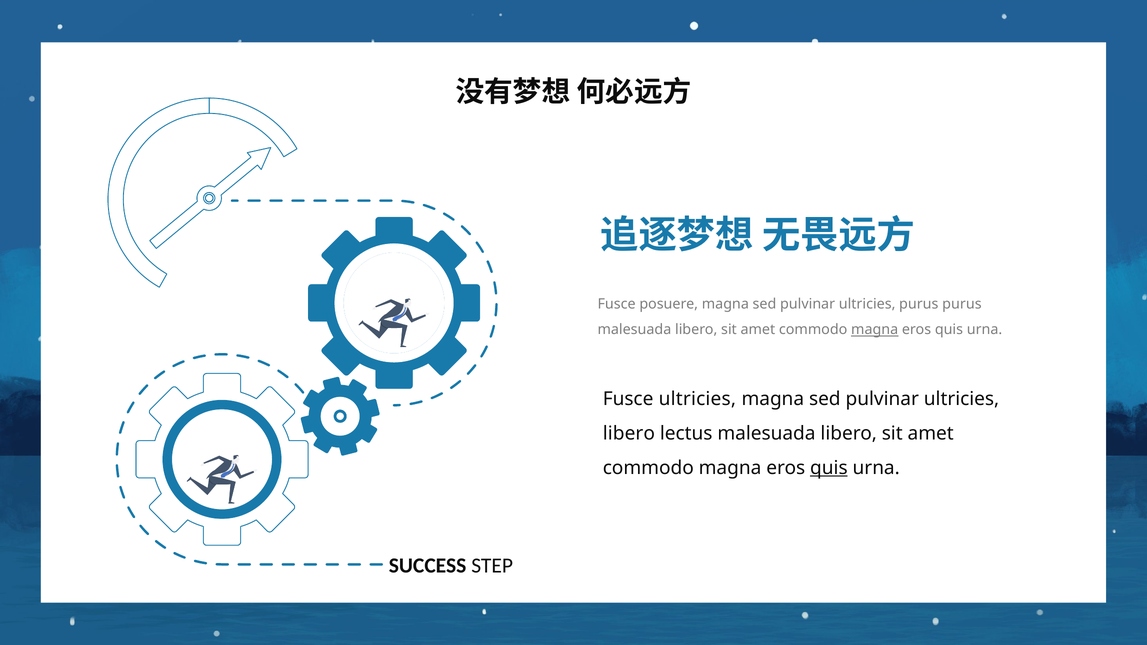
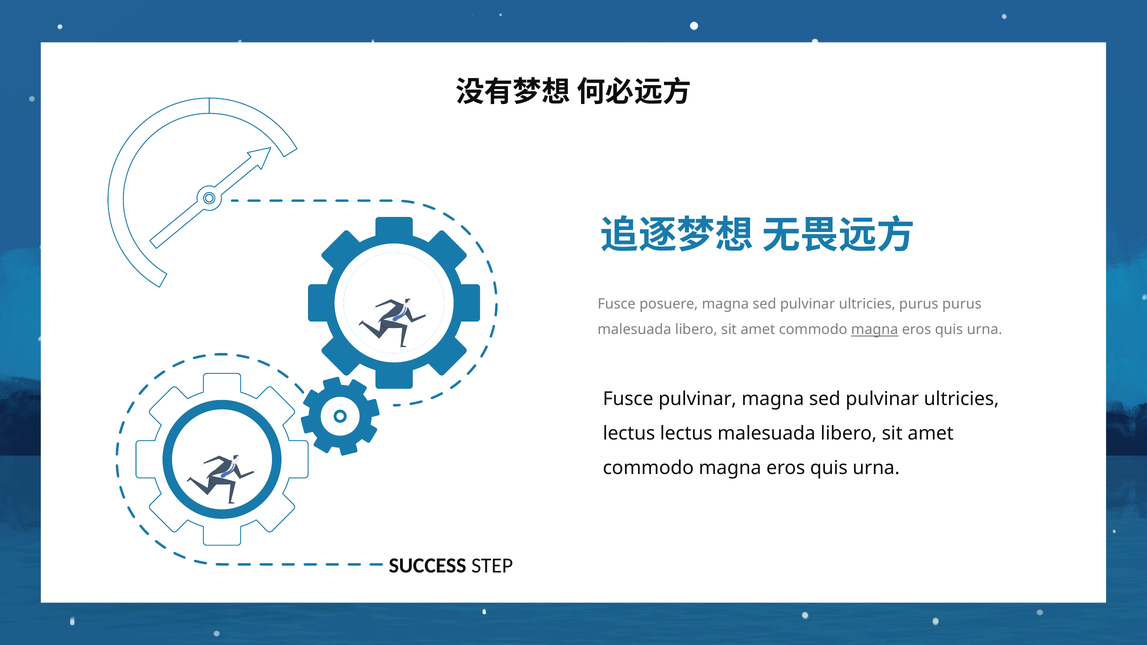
Fusce ultricies: ultricies -> pulvinar (698, 399)
libero: libero -> lectus (629, 434)
quis underline: present -> none (829, 468)
